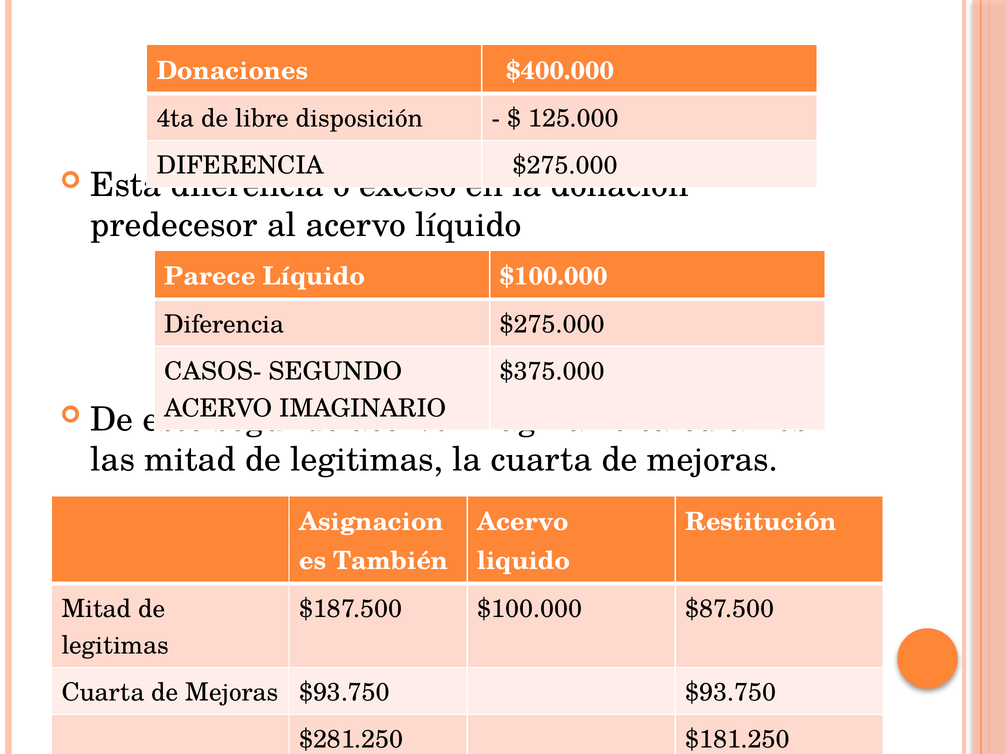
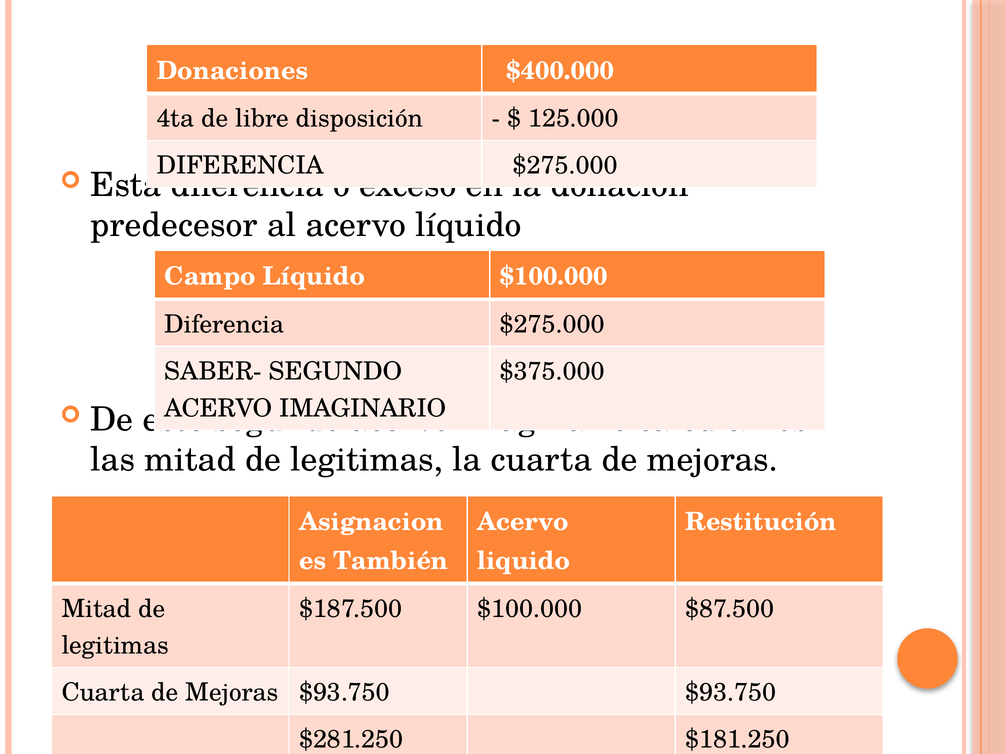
Parece: Parece -> Campo (210, 277)
CASOS-: CASOS- -> SABER- (213, 372)
